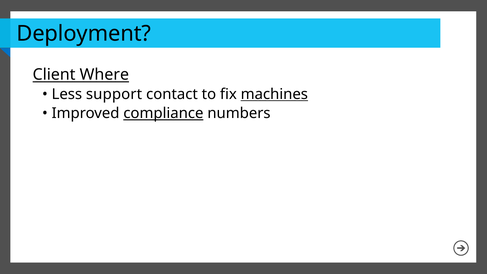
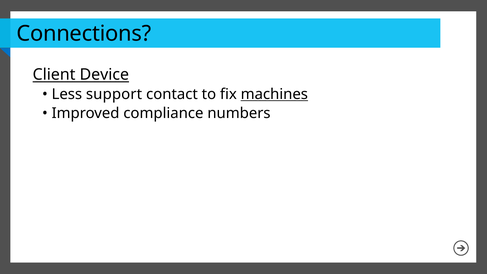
Deployment: Deployment -> Connections (84, 34)
Where: Where -> Device (104, 75)
compliance underline: present -> none (163, 113)
